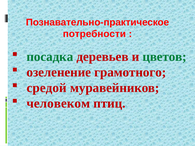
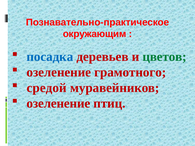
потребности: потребности -> окружающим (95, 34)
посадка colour: green -> blue (50, 57)
человеком: человеком -> озеленение (58, 103)
